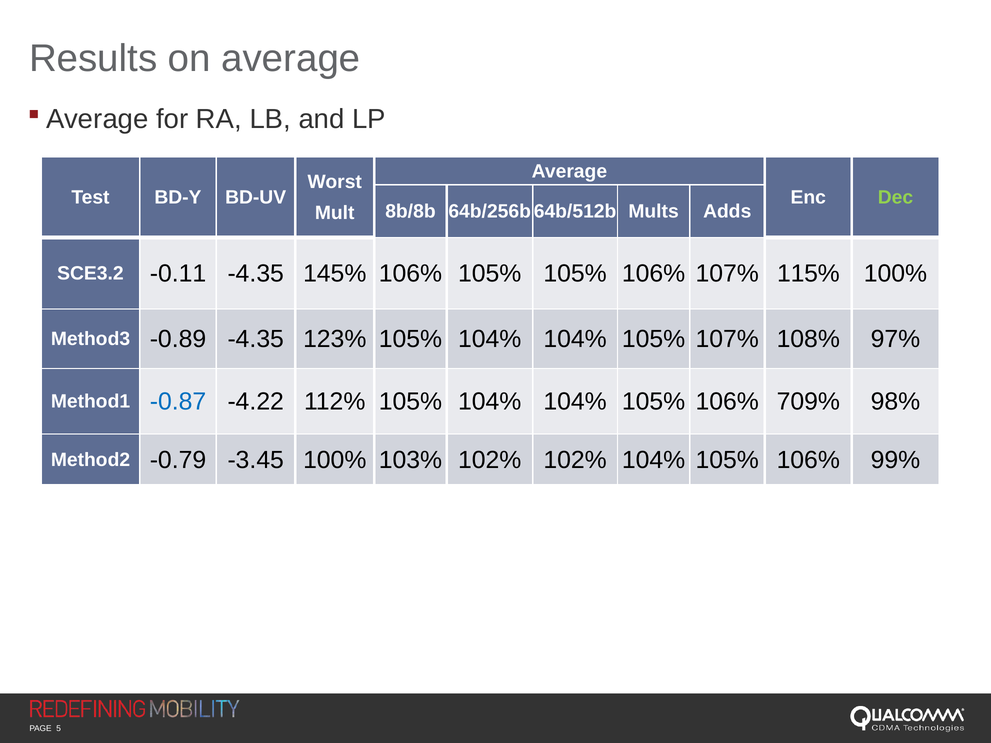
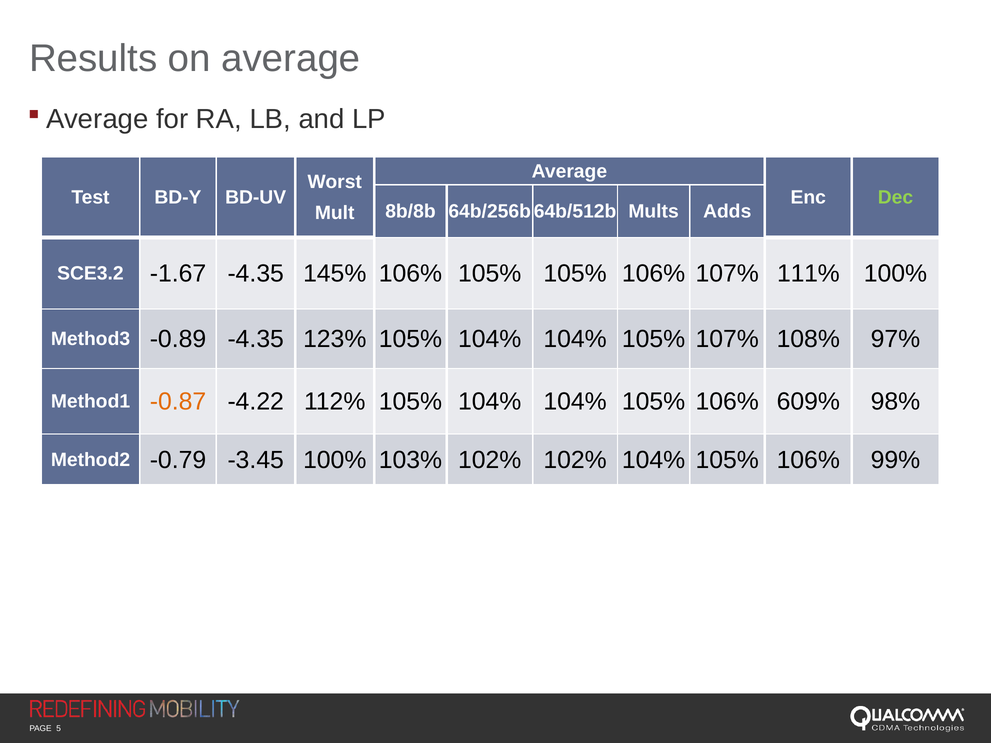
-0.11: -0.11 -> -1.67 (178, 274)
115%: 115% -> 111% (808, 274)
-0.87 colour: blue -> orange (178, 402)
709%: 709% -> 609% (808, 402)
